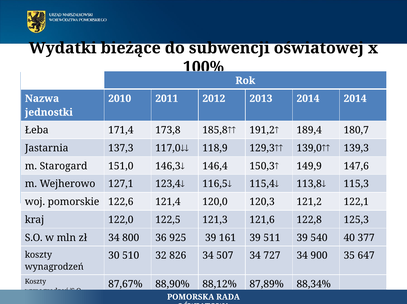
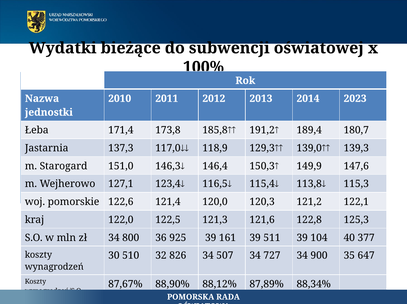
2014 2014: 2014 -> 2023 (355, 99)
540: 540 -> 104 (319, 238)
